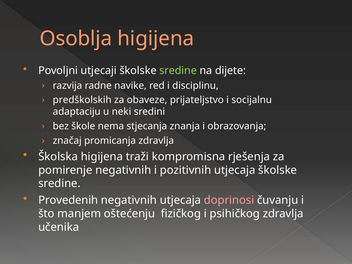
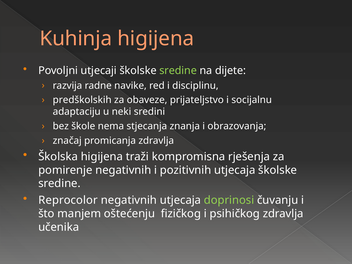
Osoblja: Osoblja -> Kuhinja (76, 39)
Provedenih: Provedenih -> Reprocolor (68, 200)
doprinosi colour: pink -> light green (229, 200)
